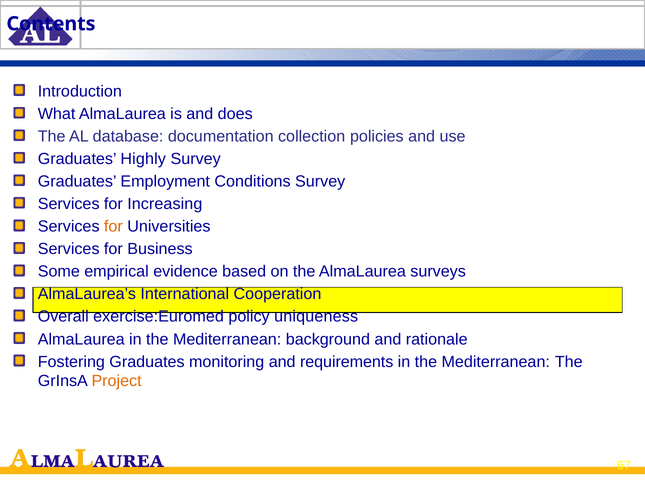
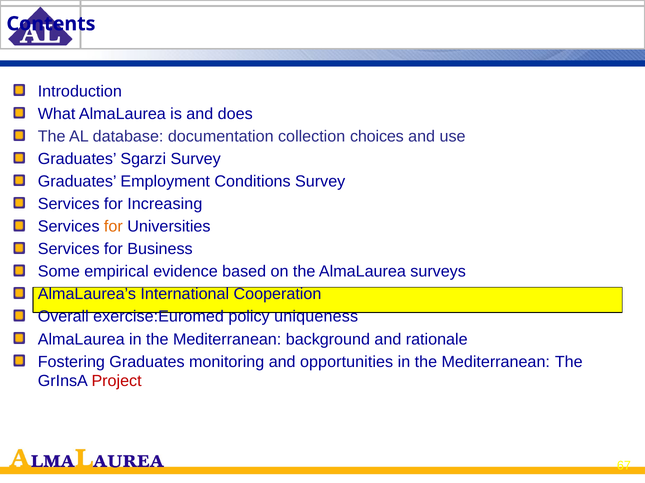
policies: policies -> choices (377, 137)
Highly: Highly -> Sgarzi (143, 159)
requirements: requirements -> opportunities (347, 362)
Project colour: orange -> red (117, 382)
